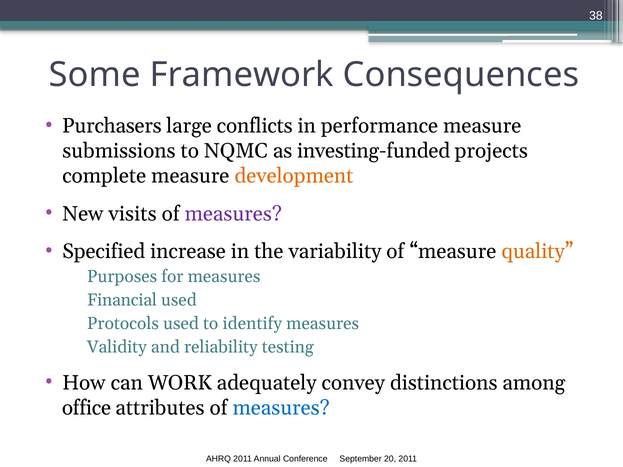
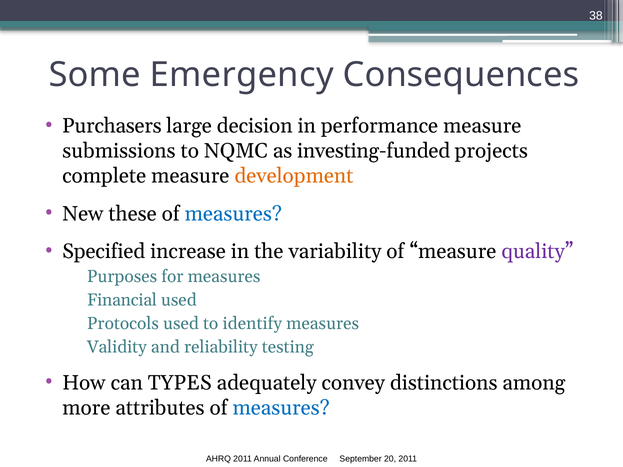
Framework: Framework -> Emergency (242, 75)
conflicts: conflicts -> decision (255, 126)
visits: visits -> these (133, 214)
measures colour: purple -> blue (233, 214)
quality colour: orange -> purple (537, 252)
WORK: WORK -> TYPES (180, 383)
office: office -> more (86, 408)
